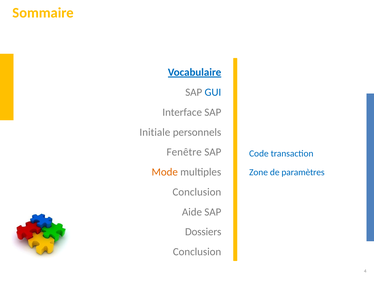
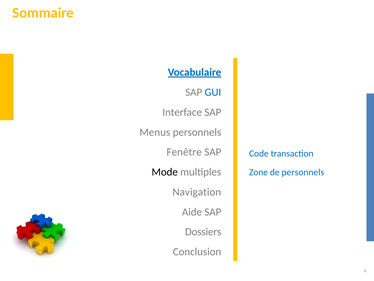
Initiale: Initiale -> Menus (155, 132)
Mode colour: orange -> black (165, 172)
de paramètres: paramètres -> personnels (303, 172)
Conclusion: Conclusion -> Navigation (197, 192)
